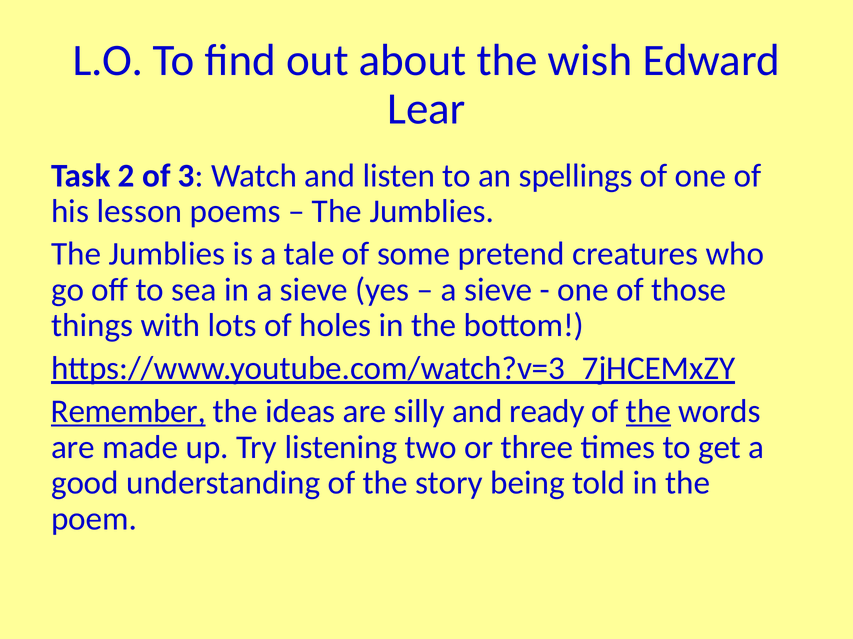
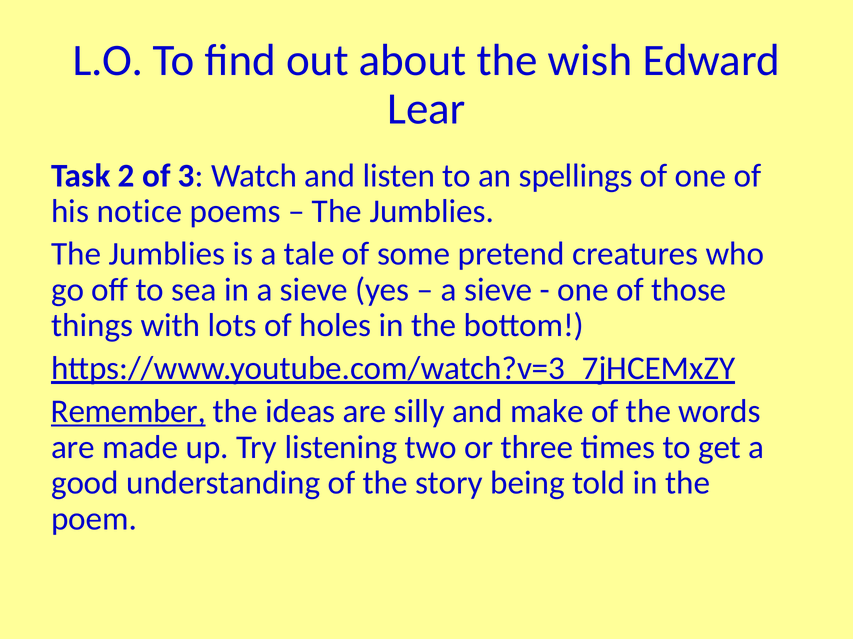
lesson: lesson -> notice (139, 212)
ready: ready -> make (547, 412)
the underline: present -> none (648, 412)
